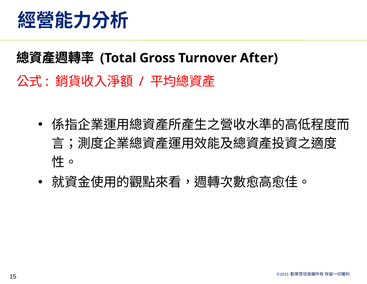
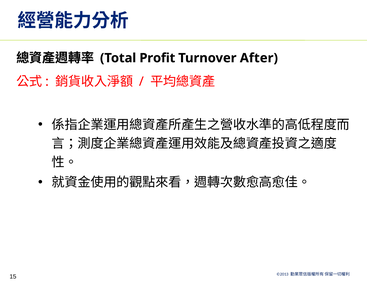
Gross: Gross -> Profit (157, 58)
